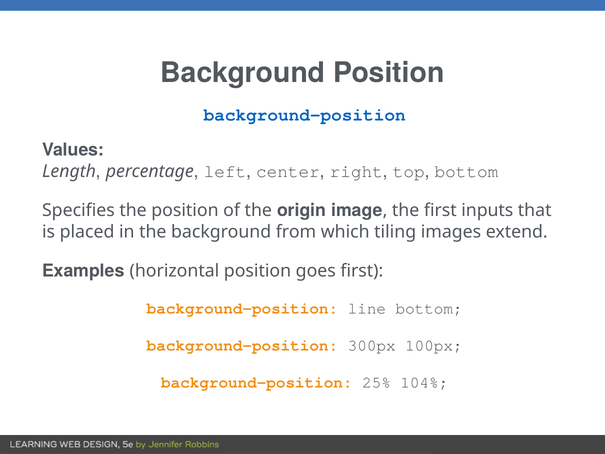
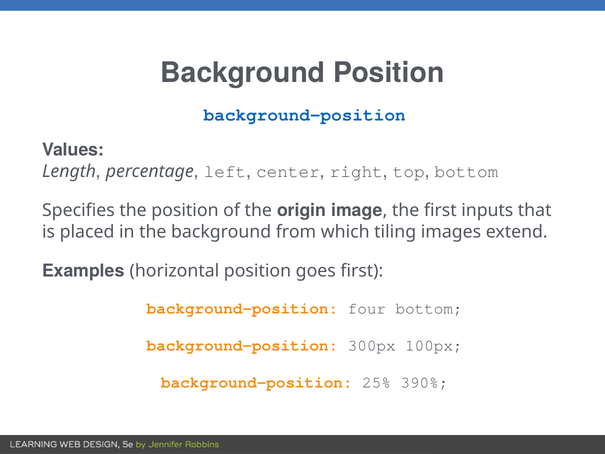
line: line -> four (367, 308)
104%: 104% -> 390% (424, 382)
